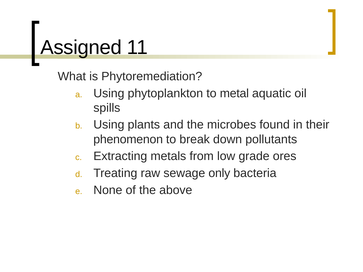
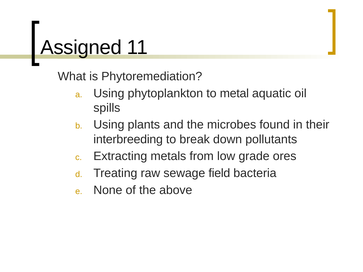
phenomenon: phenomenon -> interbreeding (128, 139)
only: only -> field (219, 173)
